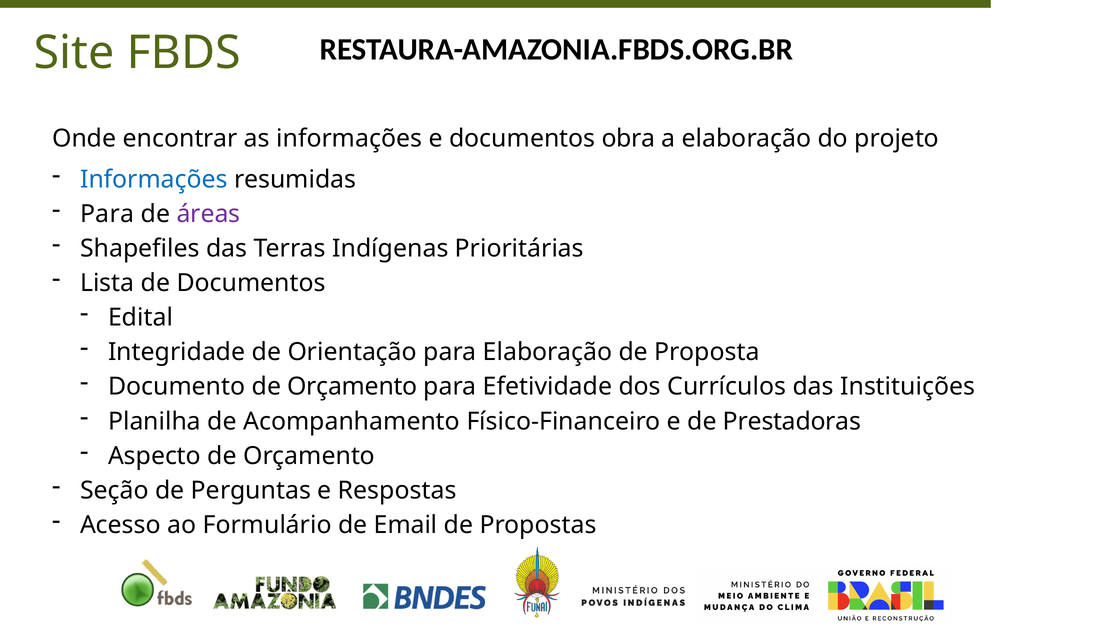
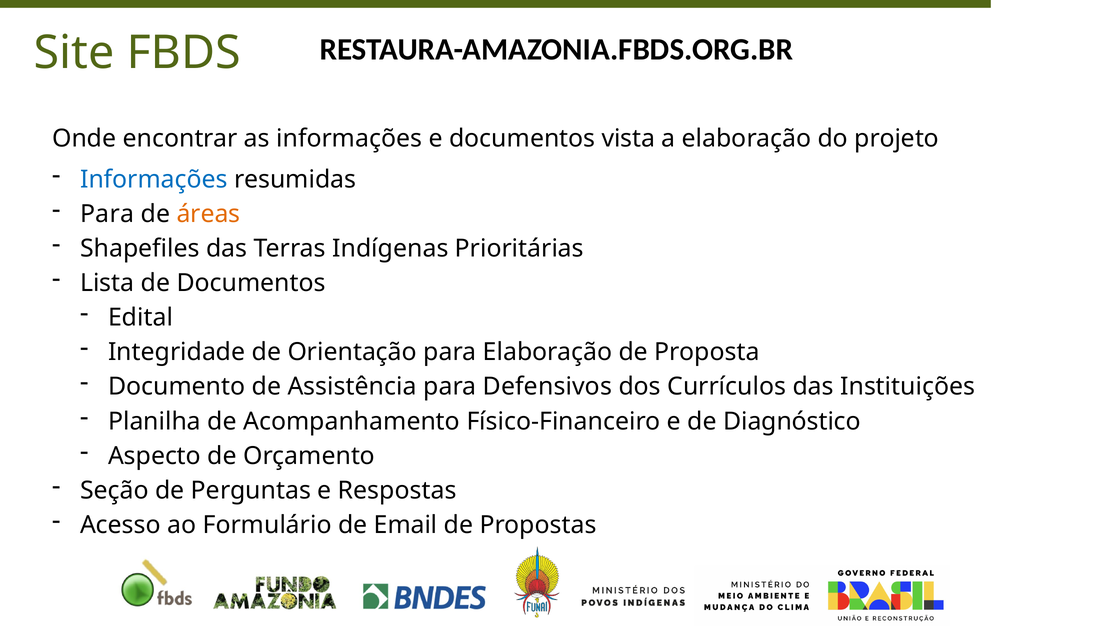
obra: obra -> vista (628, 138)
áreas colour: purple -> orange (208, 214)
Documento de Orçamento: Orçamento -> Assistência (352, 386)
Efetividade: Efetividade -> Defensivos (547, 386)
Prestadoras: Prestadoras -> Diagnóstico (792, 421)
